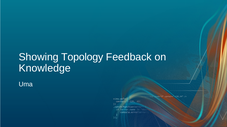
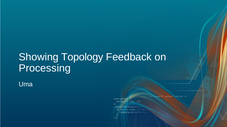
Knowledge: Knowledge -> Processing (45, 69)
